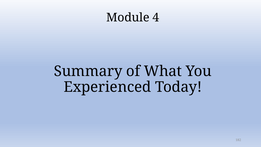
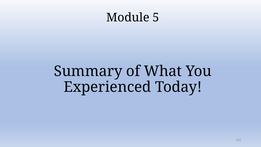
4: 4 -> 5 (156, 18)
